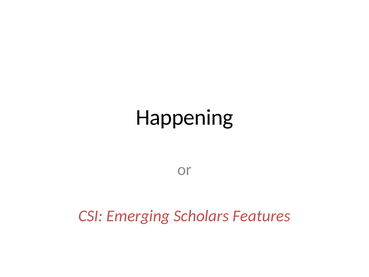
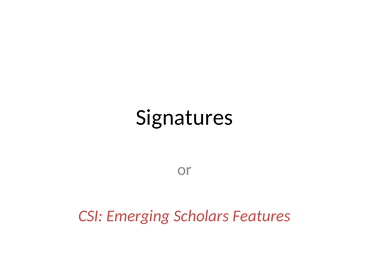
Happening: Happening -> Signatures (184, 117)
